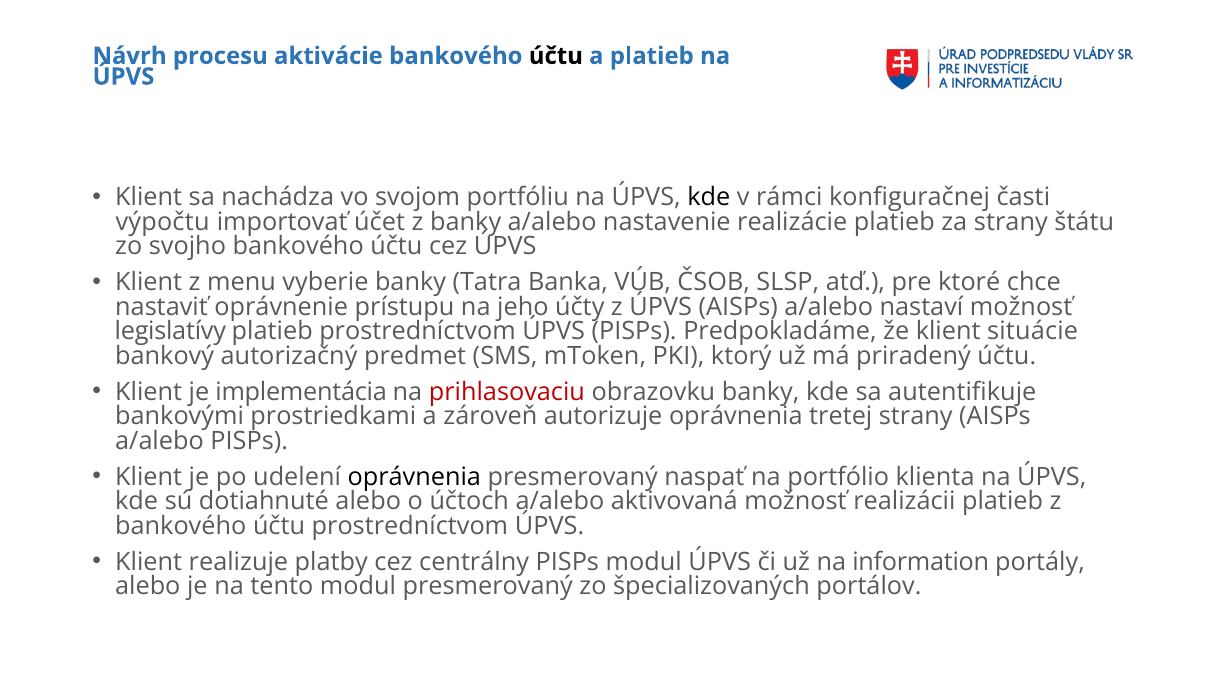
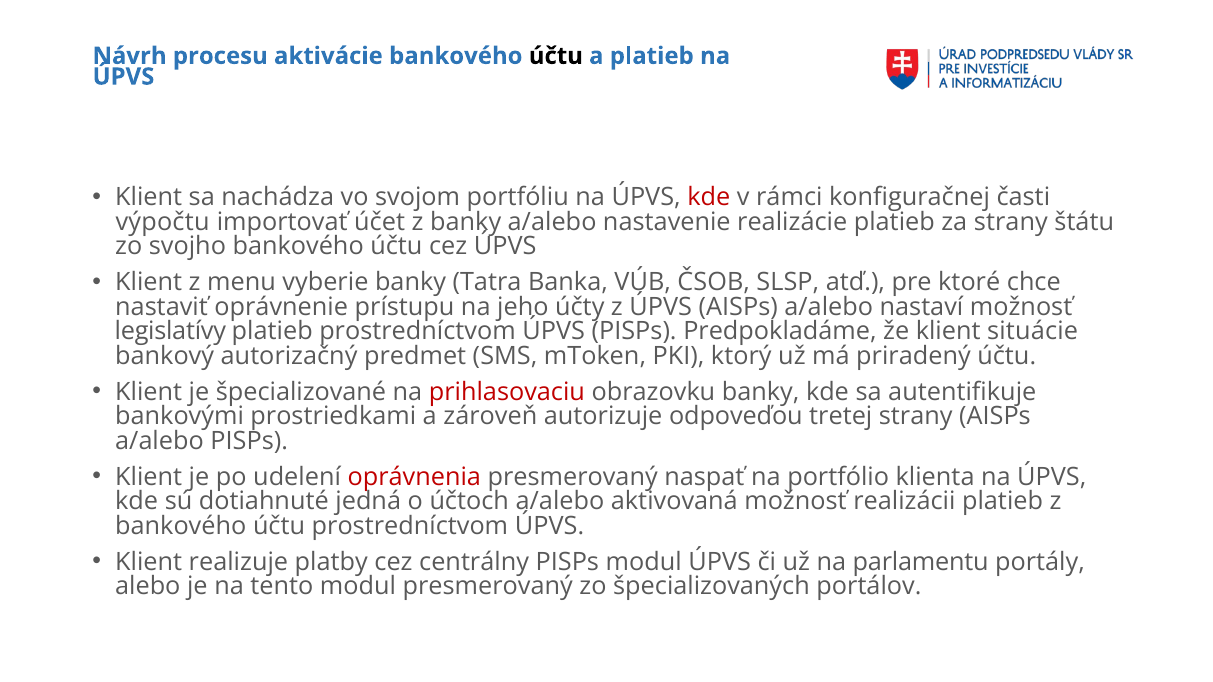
kde colour: black -> red (709, 197)
implementácia: implementácia -> špecializované (301, 392)
autorizuje oprávnenia: oprávnenia -> odpoveďou (736, 417)
oprávnenia colour: black -> red (414, 477)
dotiahnuté alebo: alebo -> jedná (368, 502)
information: information -> parlamentu (921, 562)
